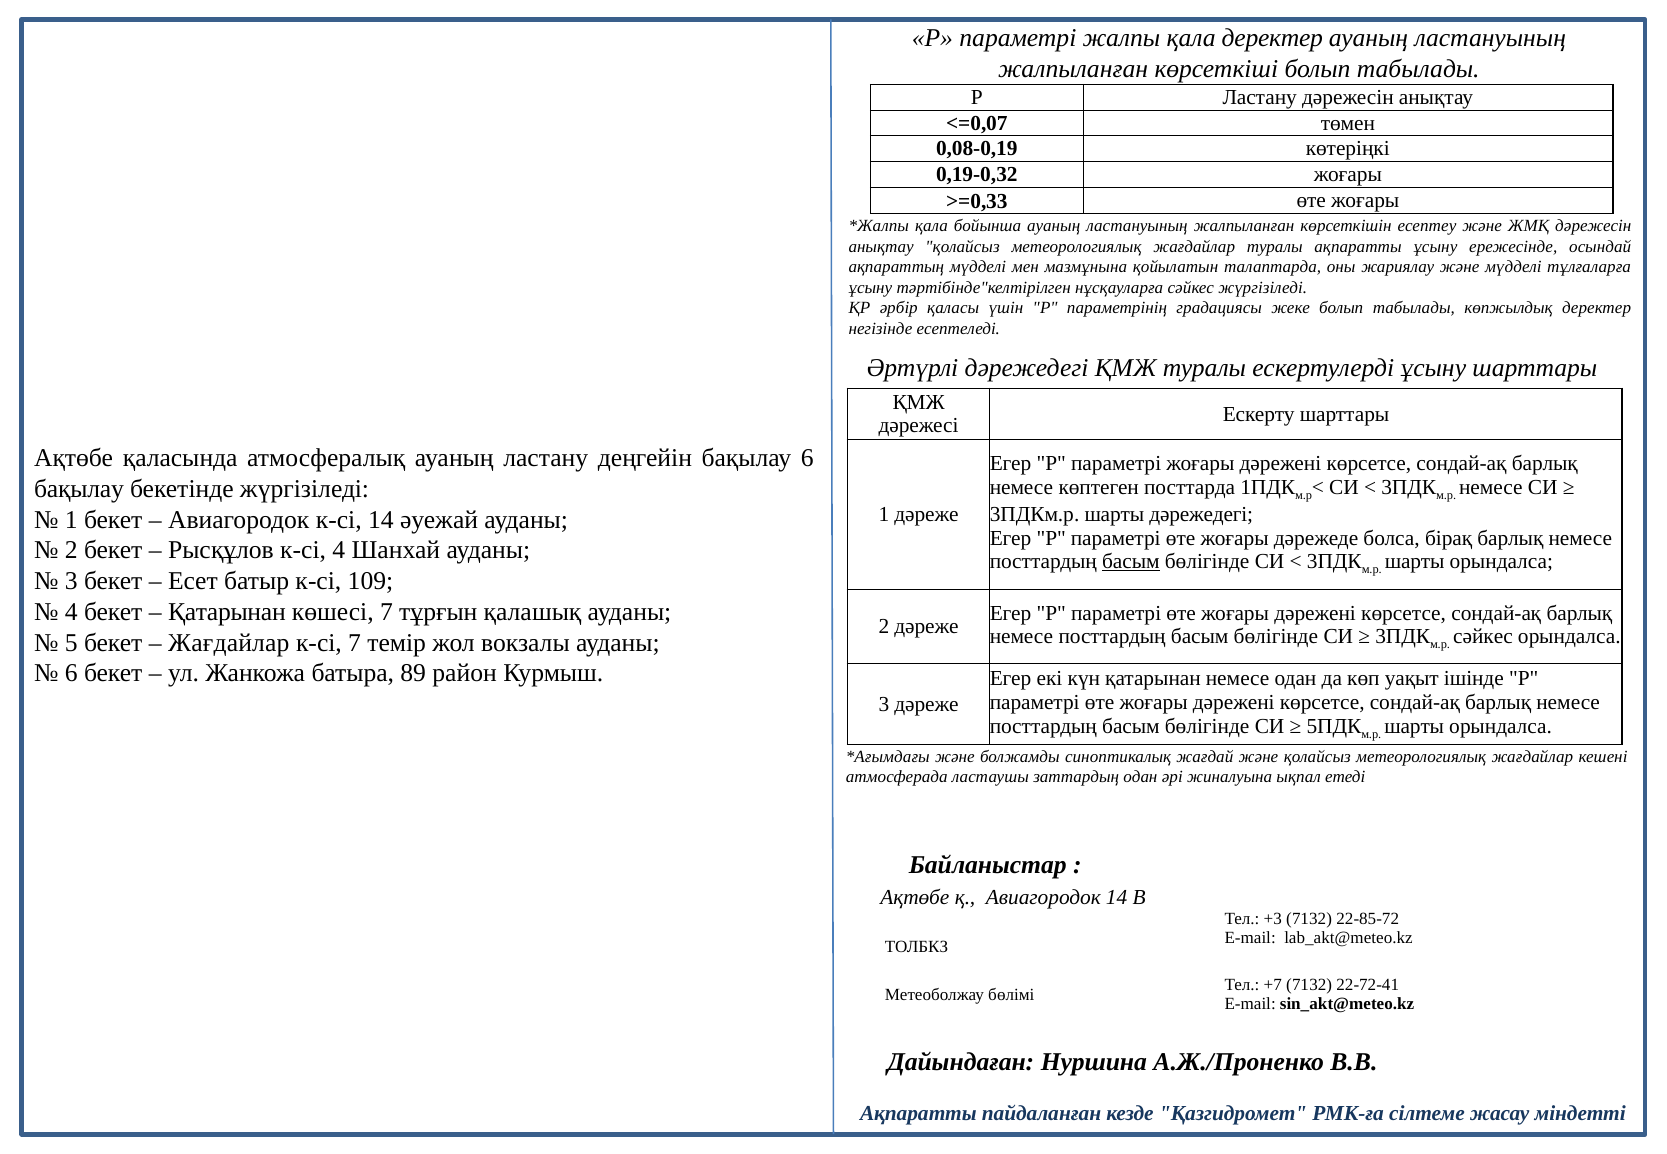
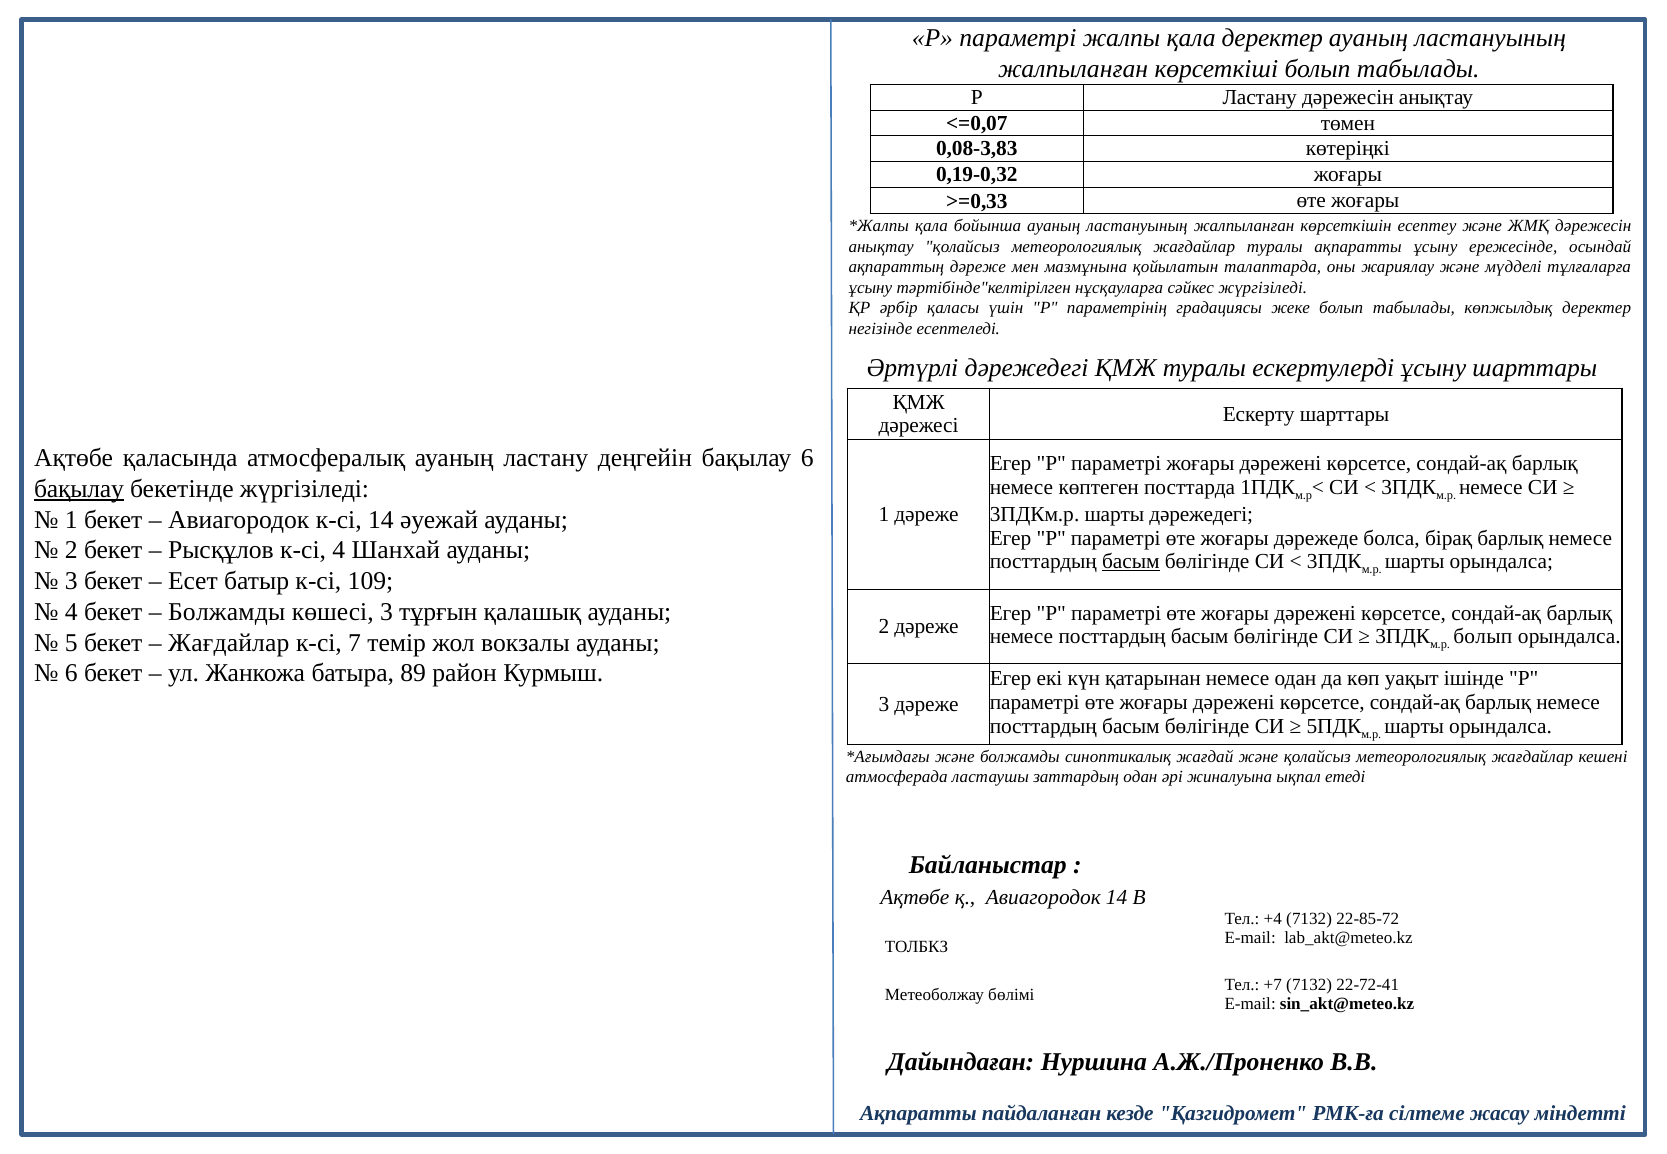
0,08-0,19: 0,08-0,19 -> 0,08-3,83 (977, 149)
ақпараттың мүдделі: мүдделі -> дәреже (978, 267)
бақылау underline: none -> present (79, 489)
Қатарынан: Қатарынан -> Болжамды (227, 612)
көшесі 7: 7 -> 3 (386, 612)
сәйкес: сәйкес -> болып (1483, 637)
+3: +3 -> +4 (1273, 919)
